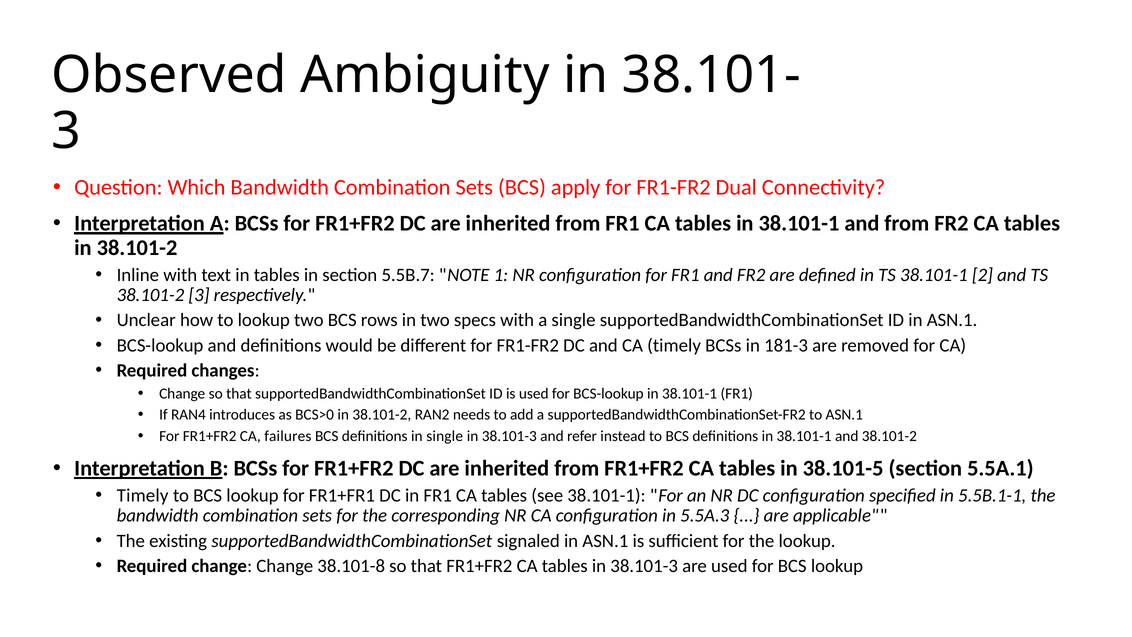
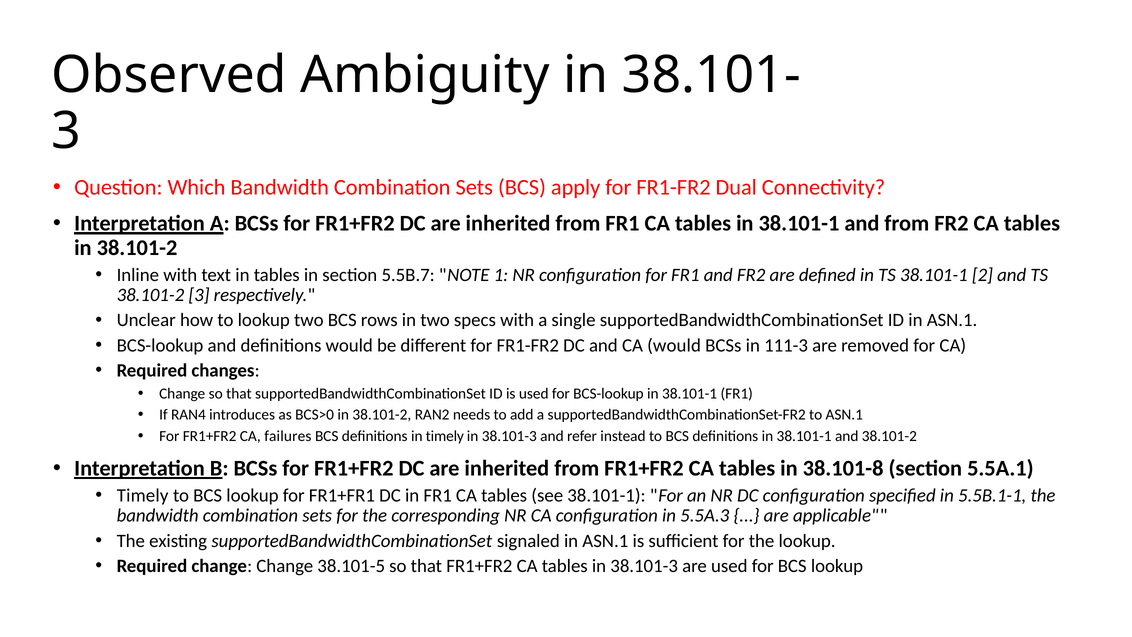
CA timely: timely -> would (674, 345)
181-3: 181-3 -> 111-3 (786, 345)
in single: single -> timely (445, 436)
38.101-5: 38.101-5 -> 38.101-8 (843, 468)
38.101-8: 38.101-8 -> 38.101-5 (351, 566)
